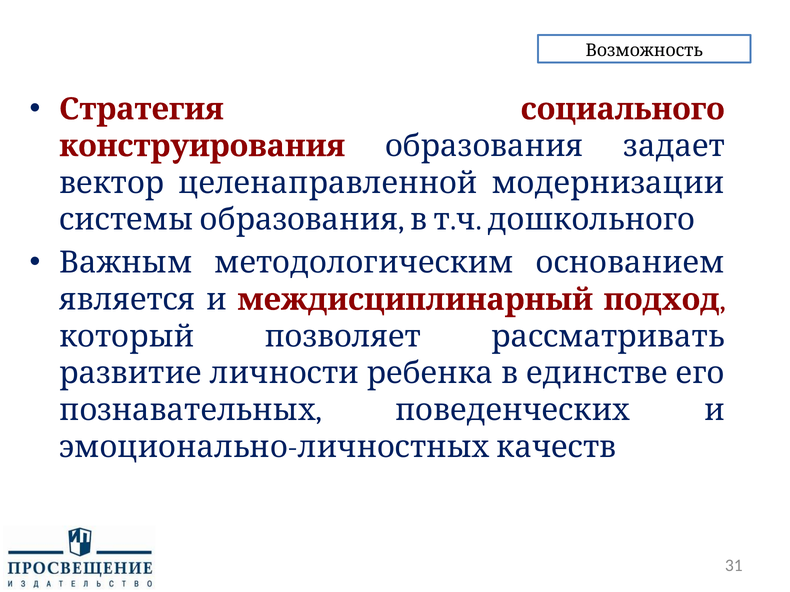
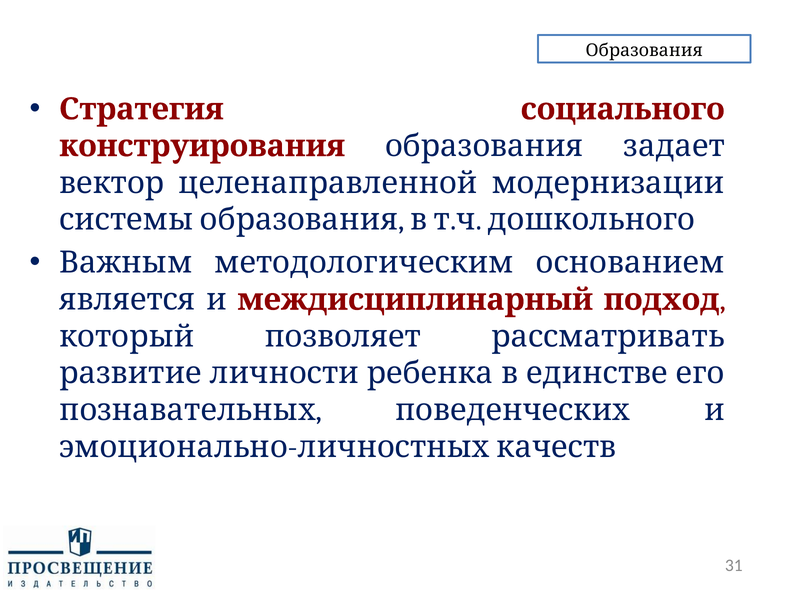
Возможность: Возможность -> Образования (644, 51)
